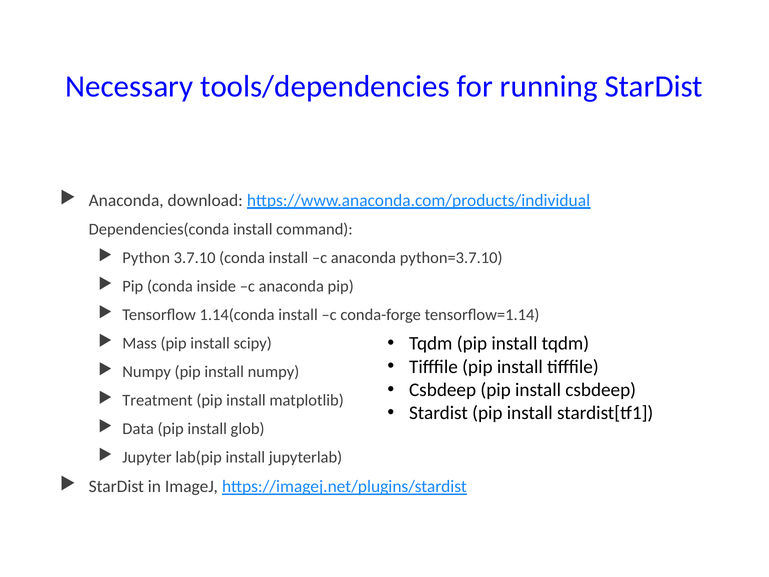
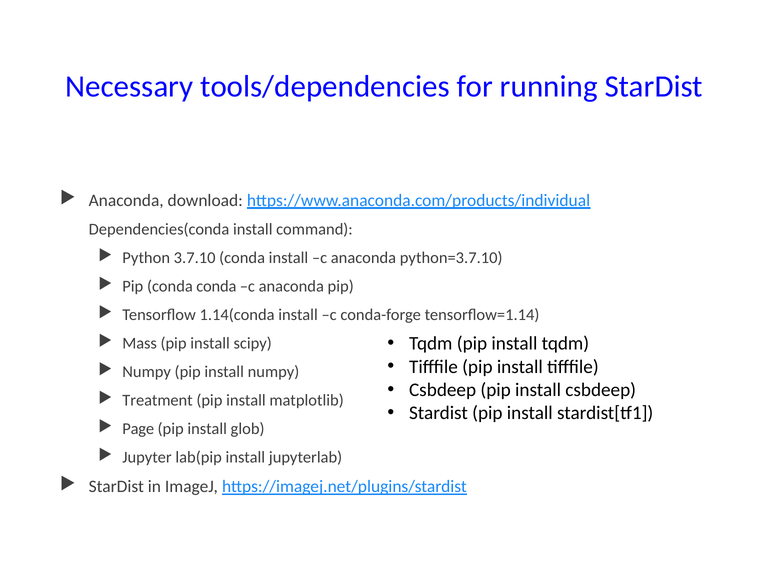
conda inside: inside -> conda (216, 286)
Data: Data -> Page (138, 429)
